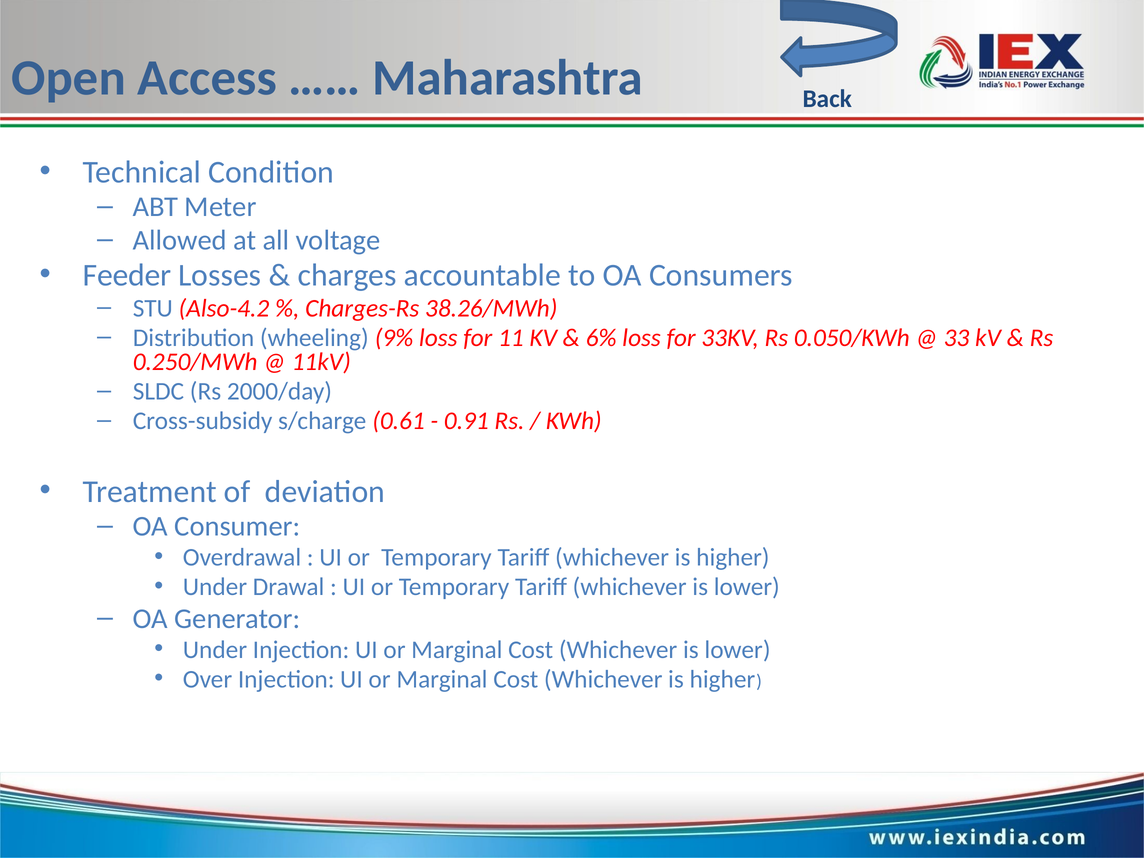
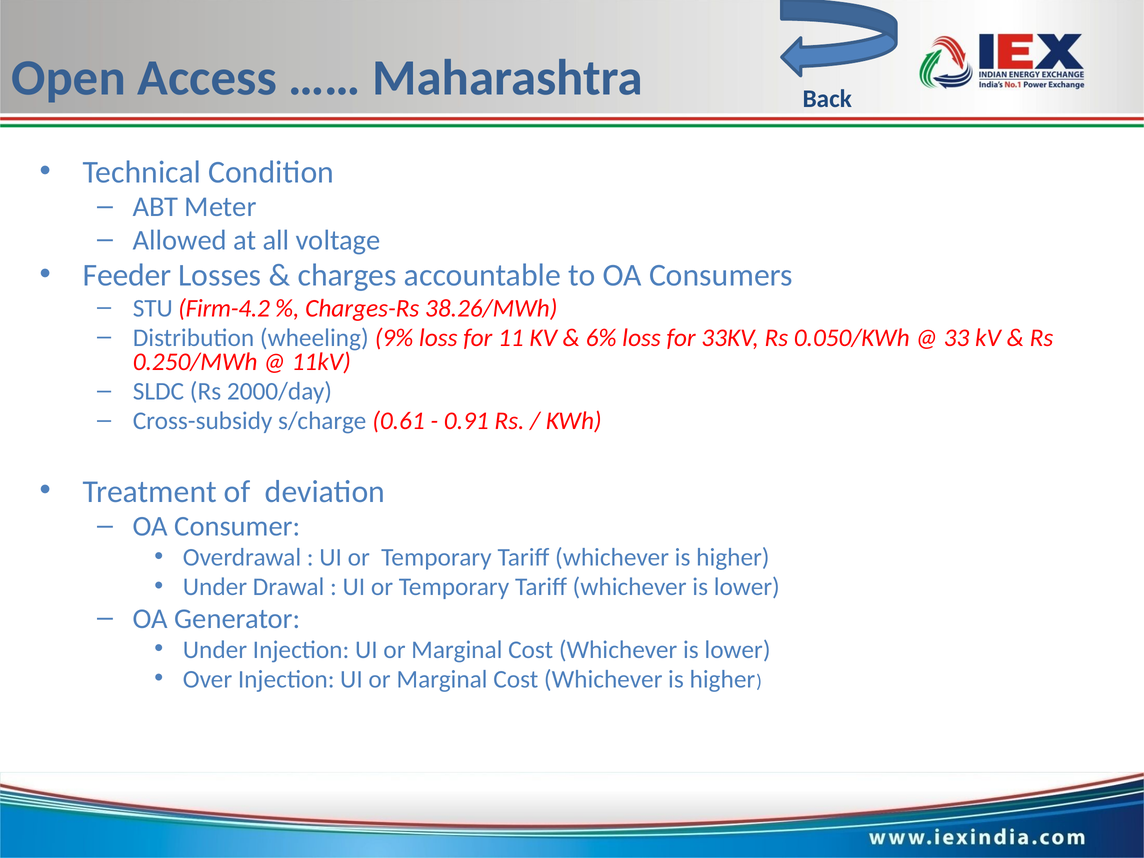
Also-4.2: Also-4.2 -> Firm-4.2 (224, 308)
